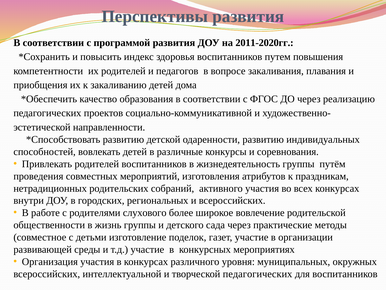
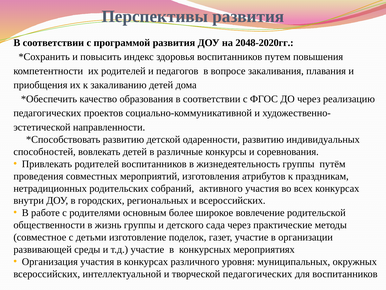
2011-2020гг: 2011-2020гг -> 2048-2020гг (265, 43)
слухового: слухового -> основным (145, 212)
